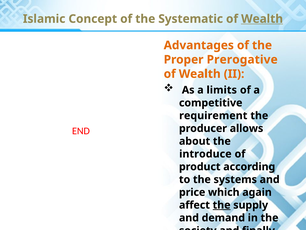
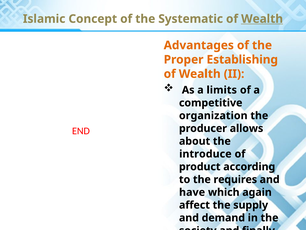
Prerogative: Prerogative -> Establishing (242, 59)
requirement: requirement -> organization (213, 115)
systems: systems -> requires (235, 179)
price: price -> have (192, 192)
the underline: present -> none (222, 205)
